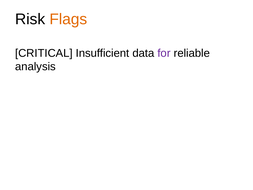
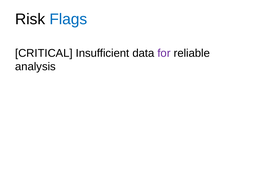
Flags colour: orange -> blue (68, 19)
